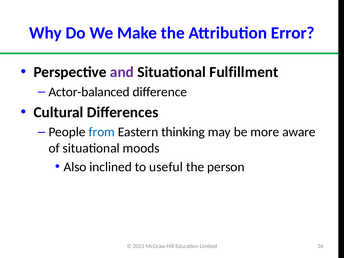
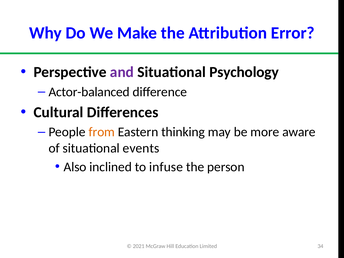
Fulfillment: Fulfillment -> Psychology (244, 72)
from colour: blue -> orange (102, 132)
moods: moods -> events (141, 148)
useful: useful -> infuse (166, 167)
